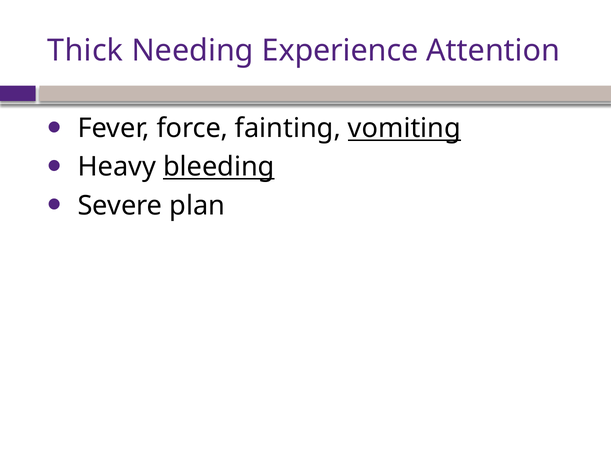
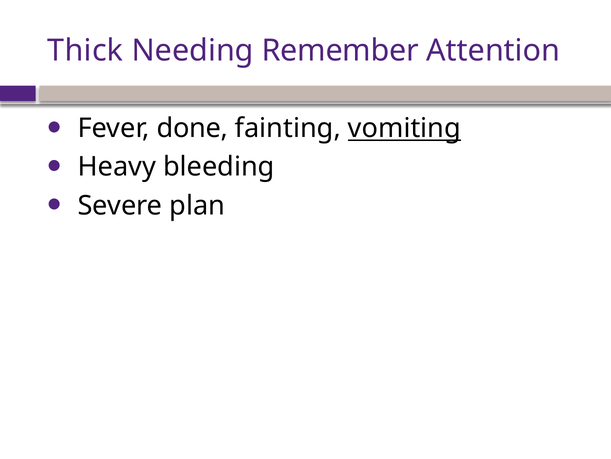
Experience: Experience -> Remember (340, 50)
force: force -> done (192, 128)
bleeding underline: present -> none (219, 167)
